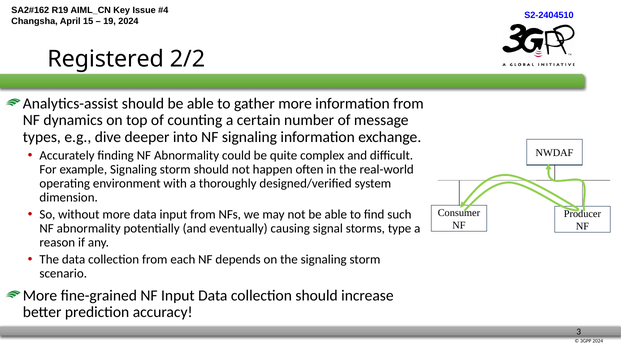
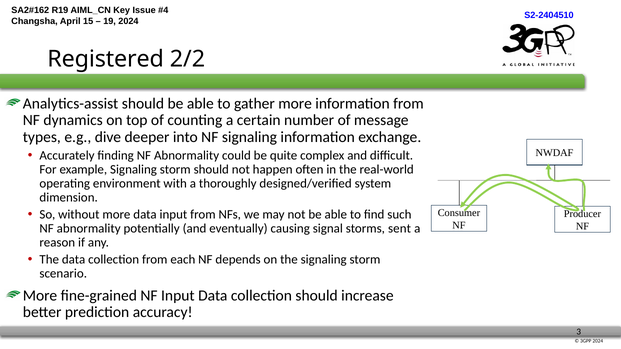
type: type -> sent (400, 229)
